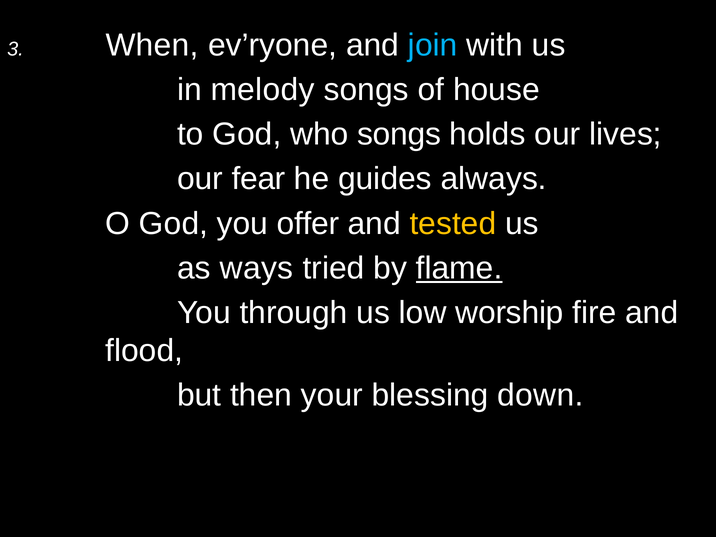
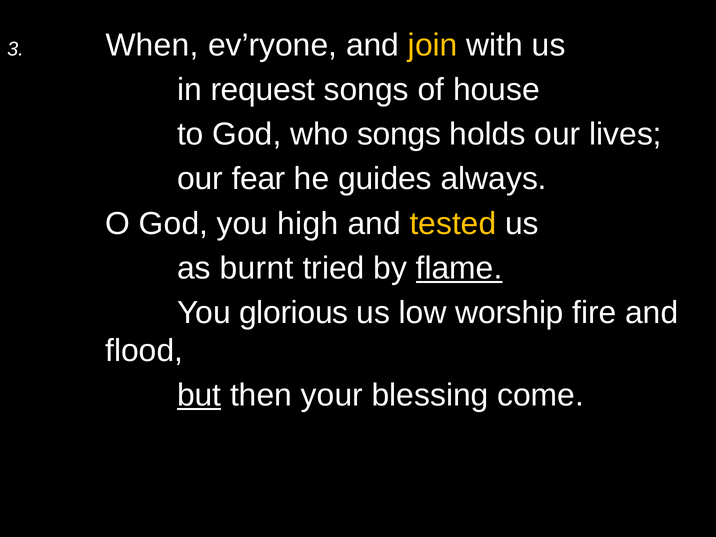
join colour: light blue -> yellow (433, 45)
melody: melody -> request (263, 90)
offer: offer -> high (308, 224)
ways: ways -> burnt (257, 268)
through: through -> glorious (294, 313)
but underline: none -> present (199, 395)
down: down -> come (541, 395)
